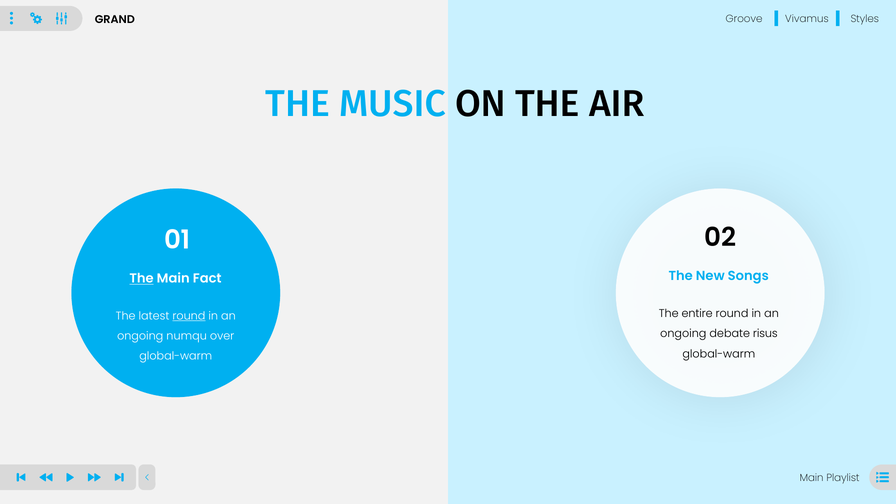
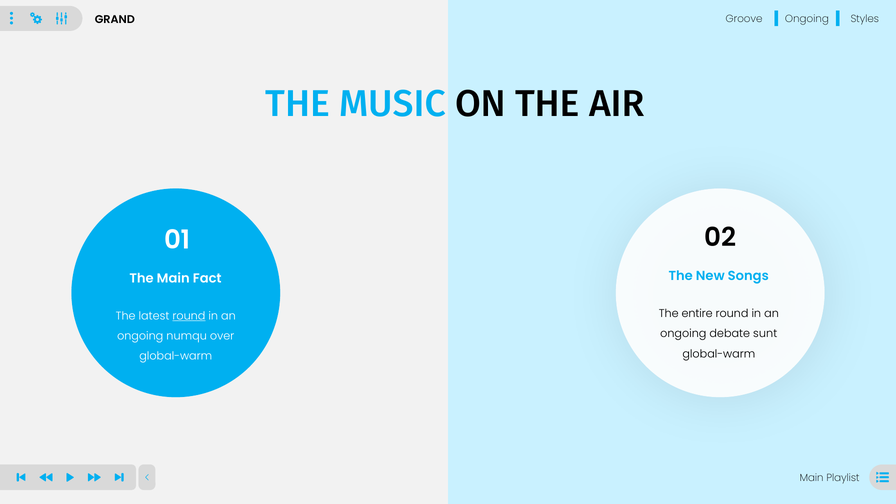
Groove Vivamus: Vivamus -> Ongoing (807, 19)
The underline: present -> none (142, 279)
risus: risus -> sunt (765, 334)
